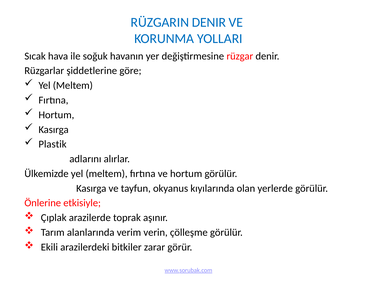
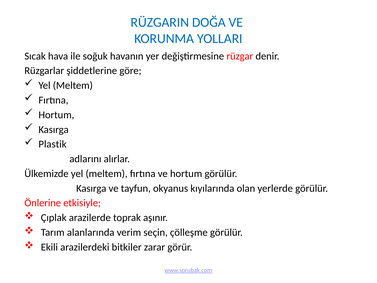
RÜZGARIN DENIR: DENIR -> DOĞA (209, 22)
verin: verin -> seçin (156, 232)
